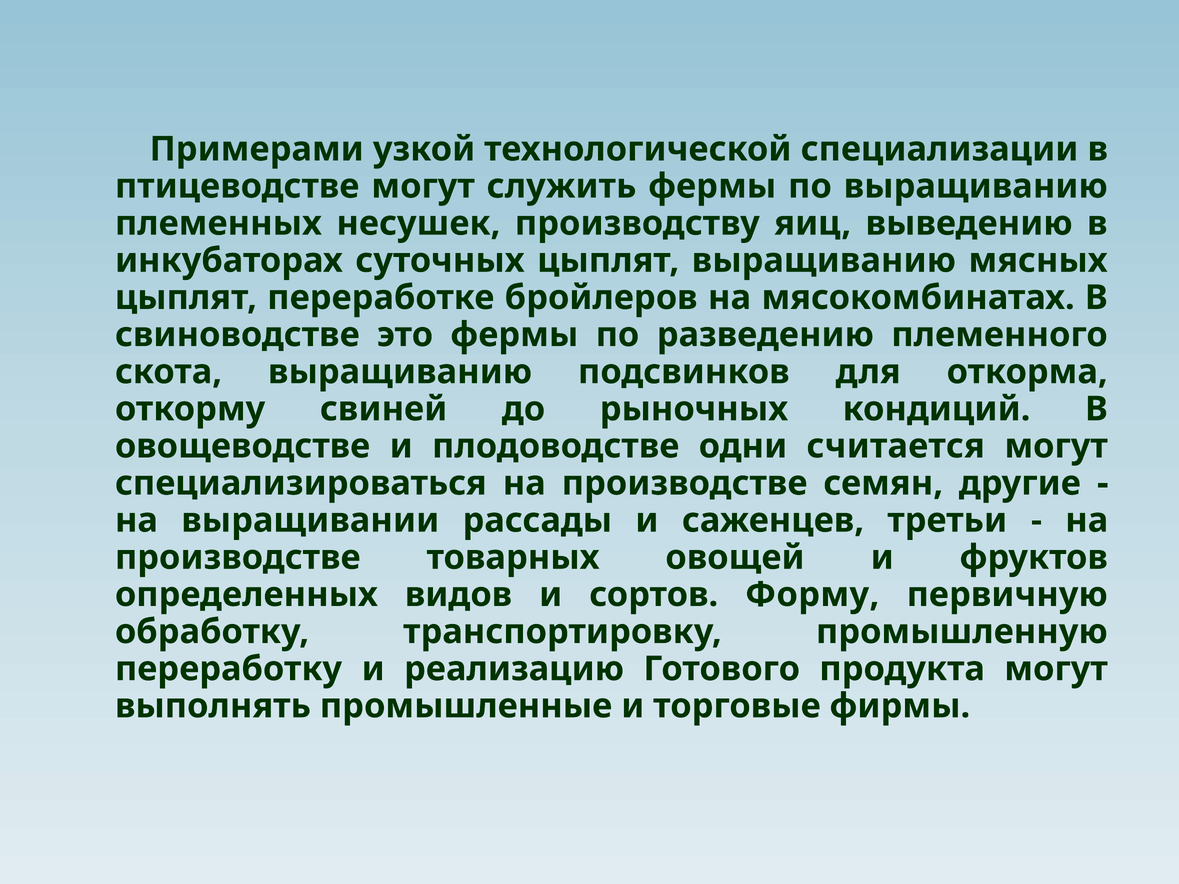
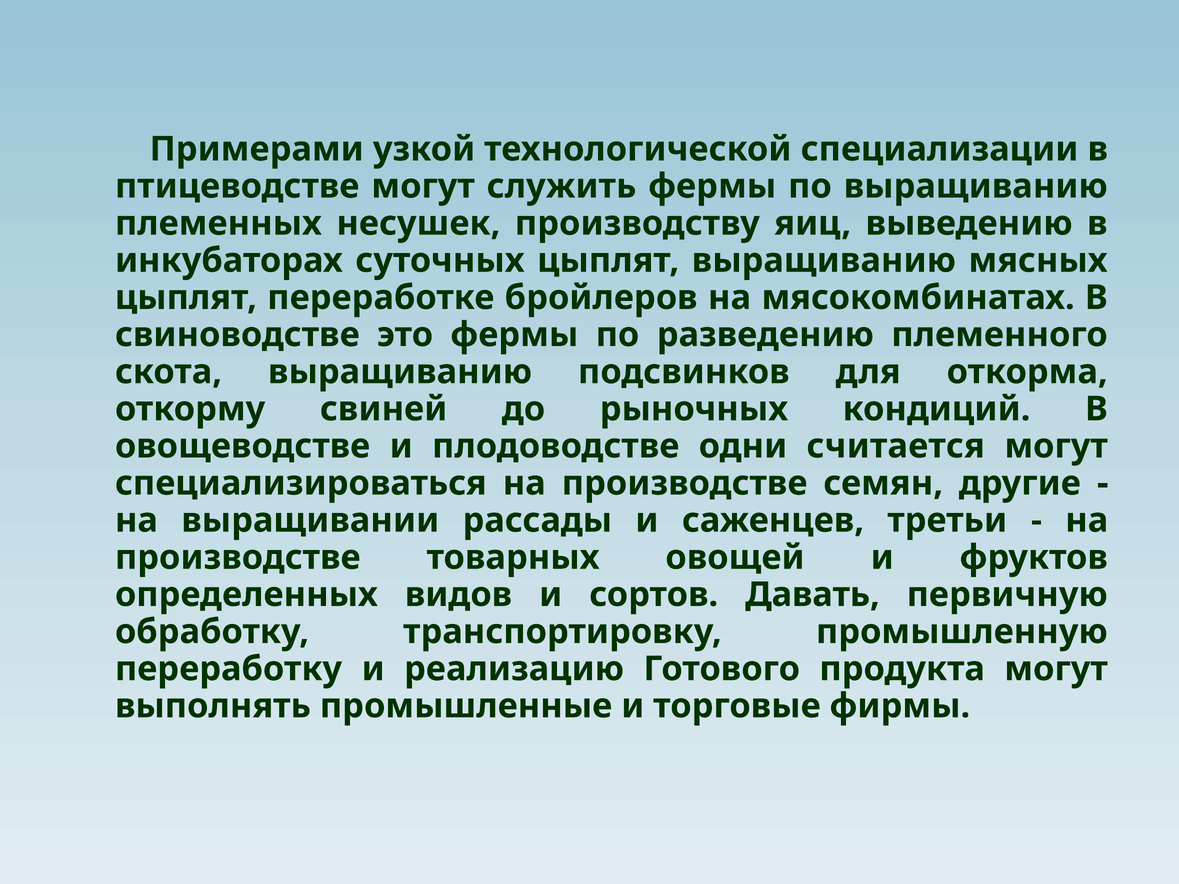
Форму: Форму -> Давать (812, 595)
